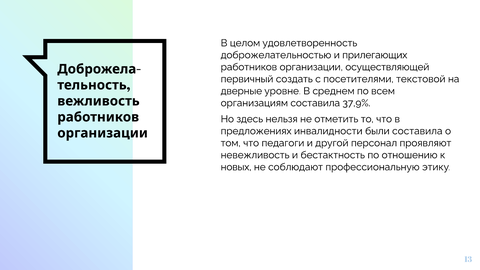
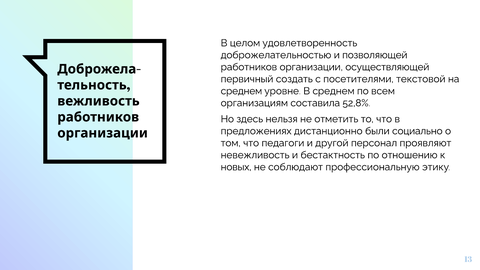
прилегающих: прилегающих -> позволяющей (375, 55)
дверные: дверные -> среднем (241, 91)
37,9%: 37,9% -> 52,8% (356, 103)
инвалидности: инвалидности -> дистанционно (328, 131)
были составила: составила -> социально (417, 131)
